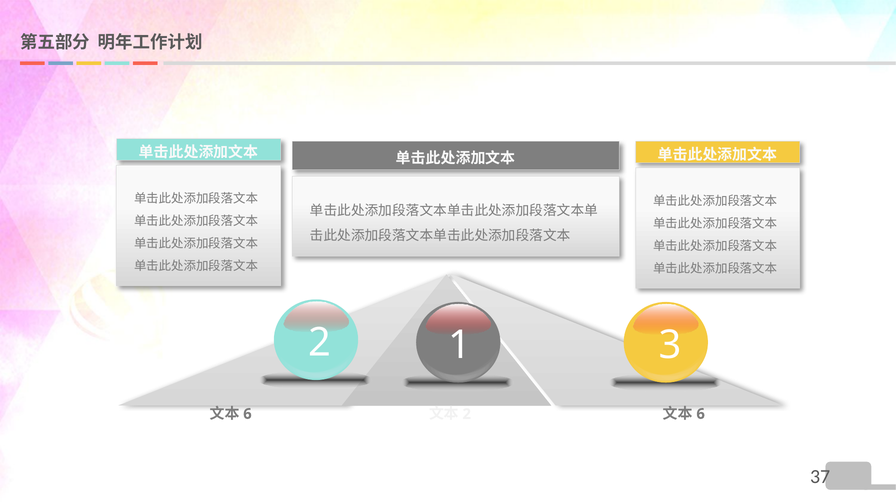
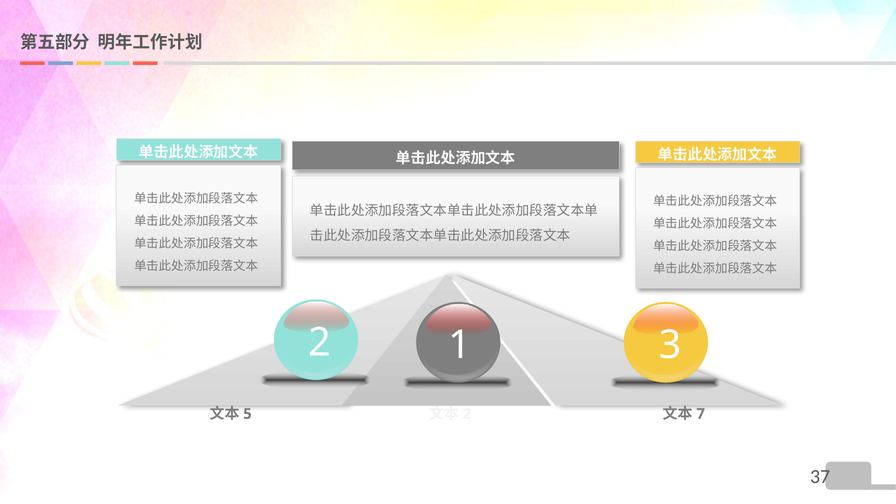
6: 6 -> 5 (247, 414)
6: 6 -> 7 (701, 414)
